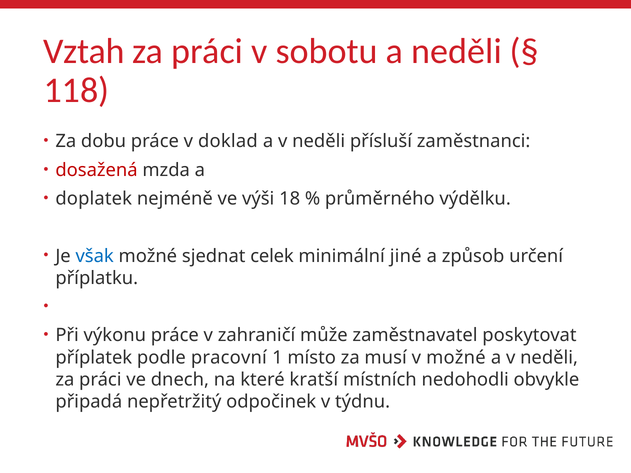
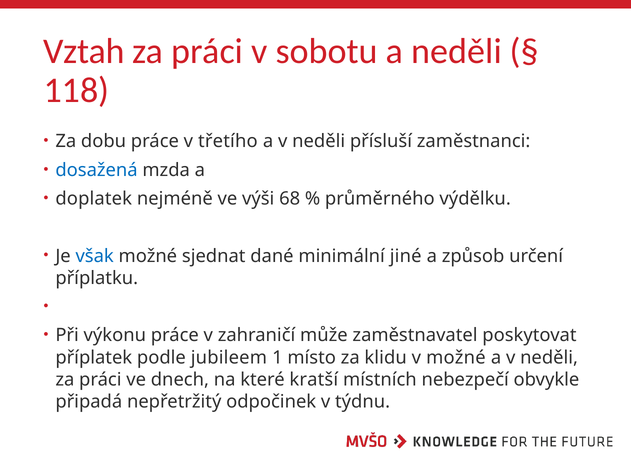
doklad: doklad -> třetího (228, 141)
dosažená colour: red -> blue (97, 170)
18: 18 -> 68 (290, 199)
celek: celek -> dané (272, 256)
pracovní: pracovní -> jubileem (229, 358)
musí: musí -> klidu (386, 358)
nedohodli: nedohodli -> nebezpečí (465, 380)
